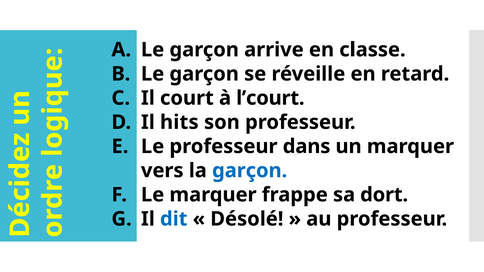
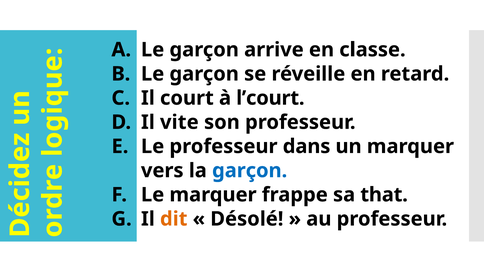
hits: hits -> vite (179, 122)
dort: dort -> that (384, 195)
dit colour: blue -> orange (174, 219)
